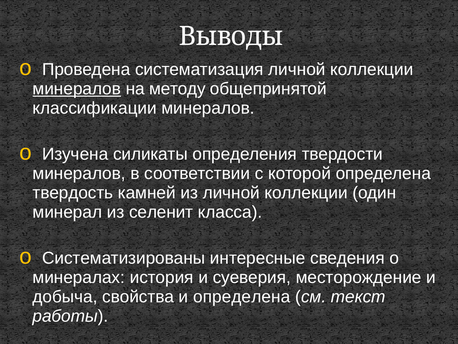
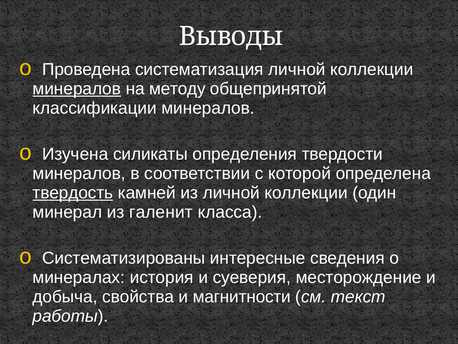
твердость underline: none -> present (73, 192)
селенит: селенит -> галенит (161, 212)
и определена: определена -> магнитности (242, 296)
